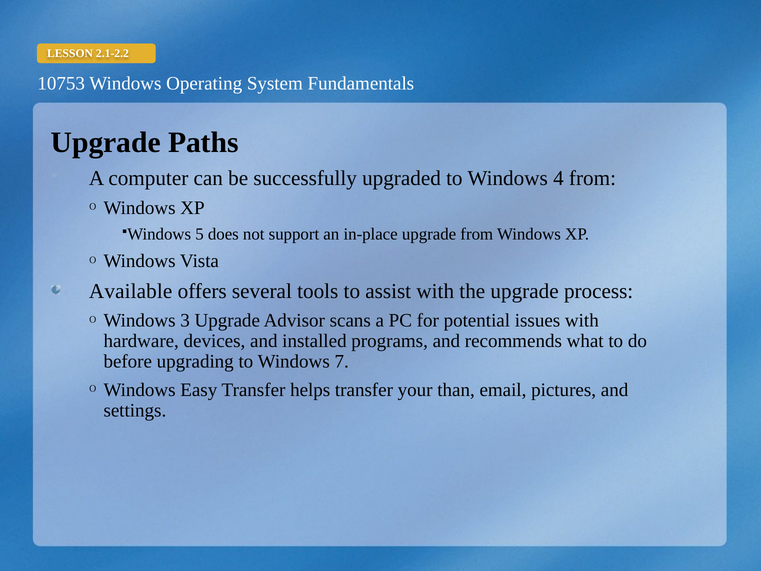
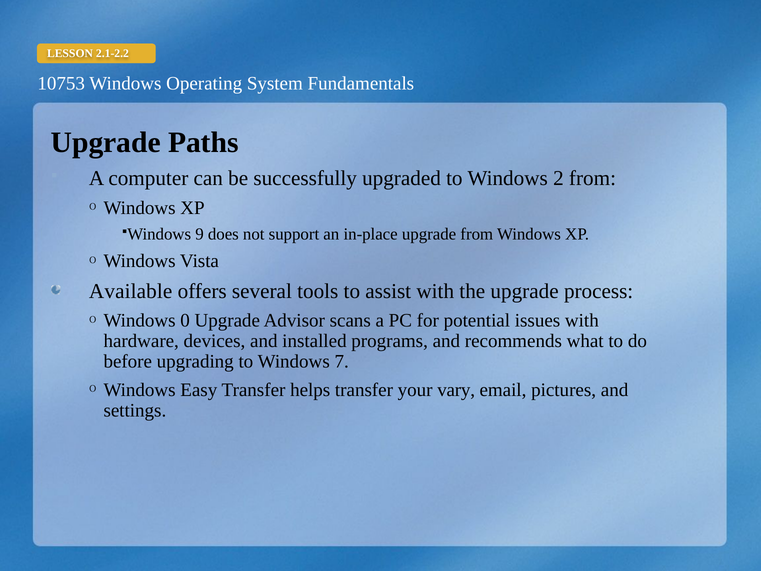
4: 4 -> 2 (558, 178)
5: 5 -> 9 (200, 234)
3: 3 -> 0 (185, 320)
than: than -> vary (456, 390)
